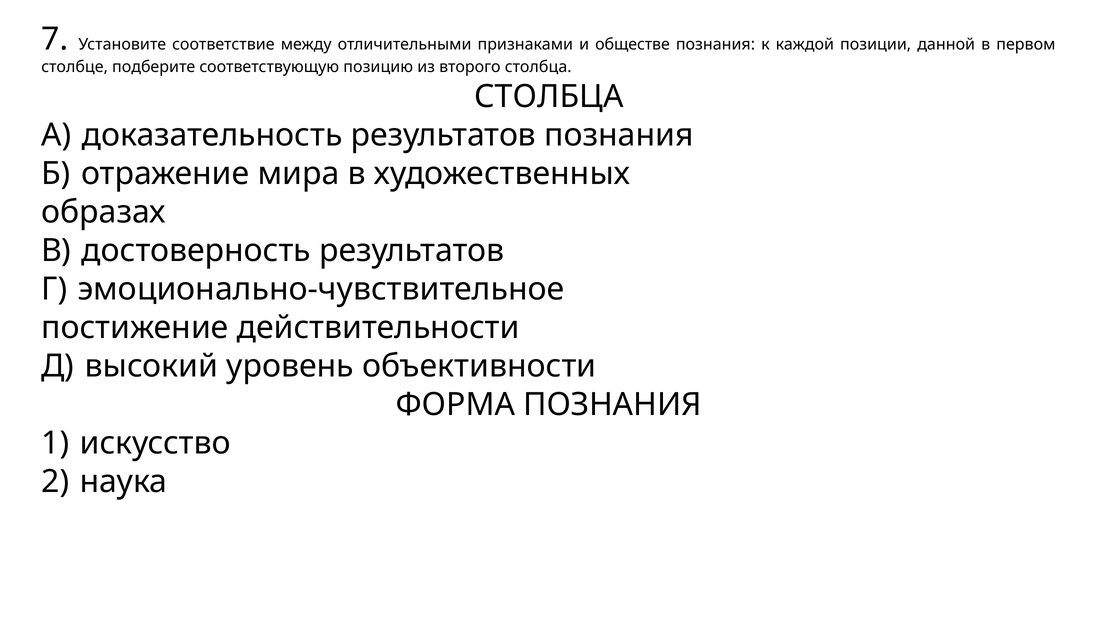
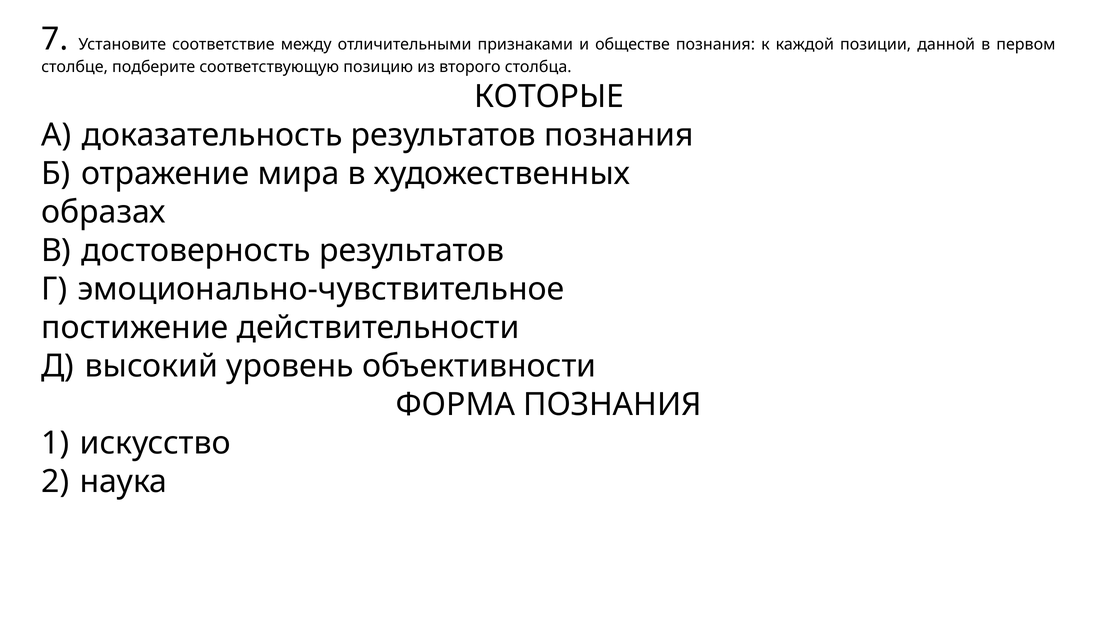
СТОЛБЦА: СТОЛБЦА -> КОТОРЫЕ (549, 97)
